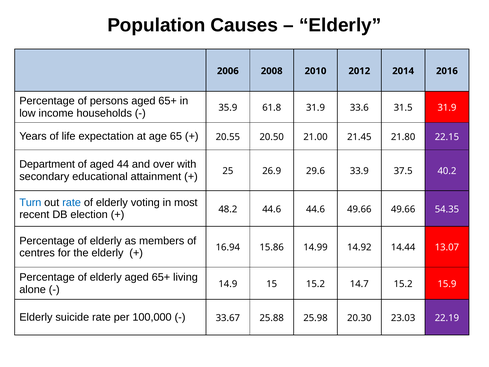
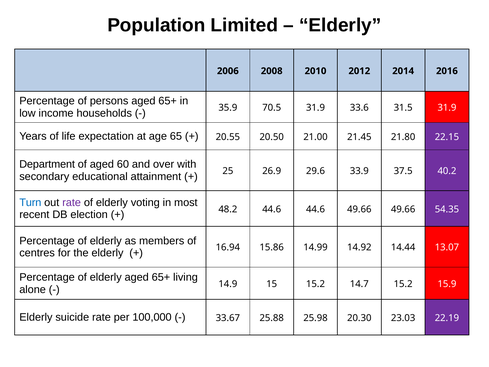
Causes: Causes -> Limited (244, 25)
61.8: 61.8 -> 70.5 (272, 108)
44: 44 -> 60 (123, 164)
rate colour: blue -> purple (72, 202)
